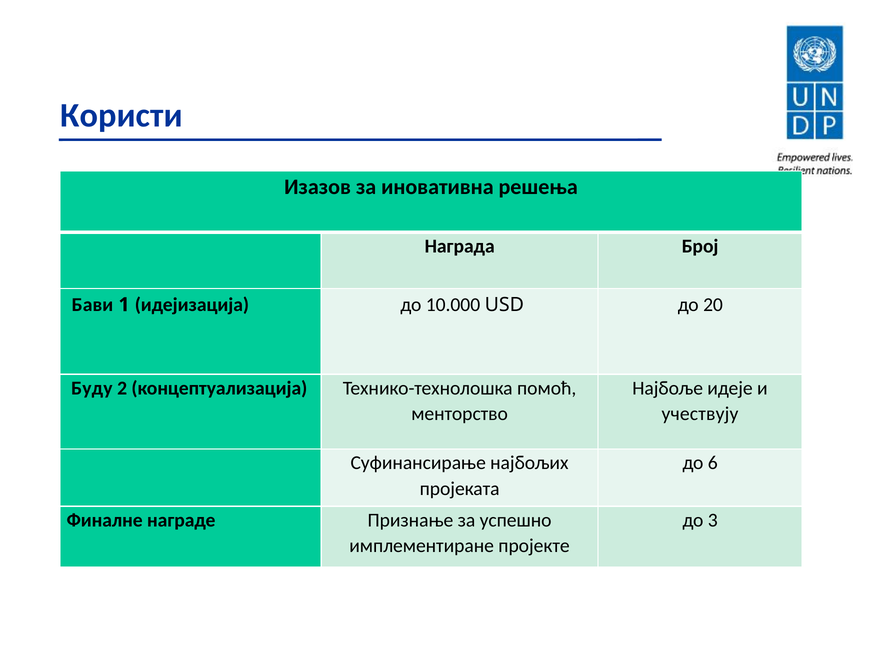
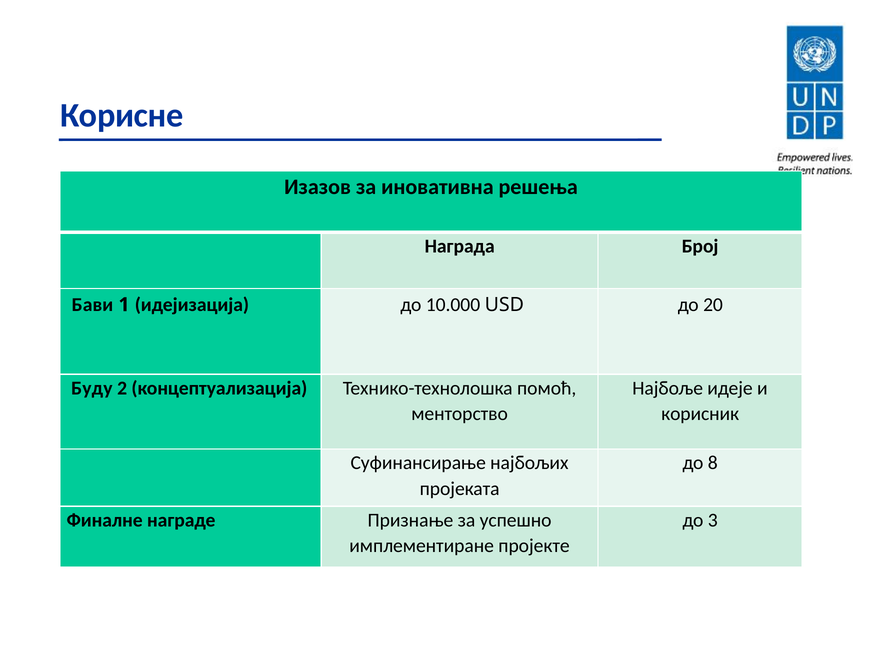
Користи: Користи -> Корисне (122, 116)
учествују: учествују -> корисник (700, 413)
6: 6 -> 8 (713, 463)
